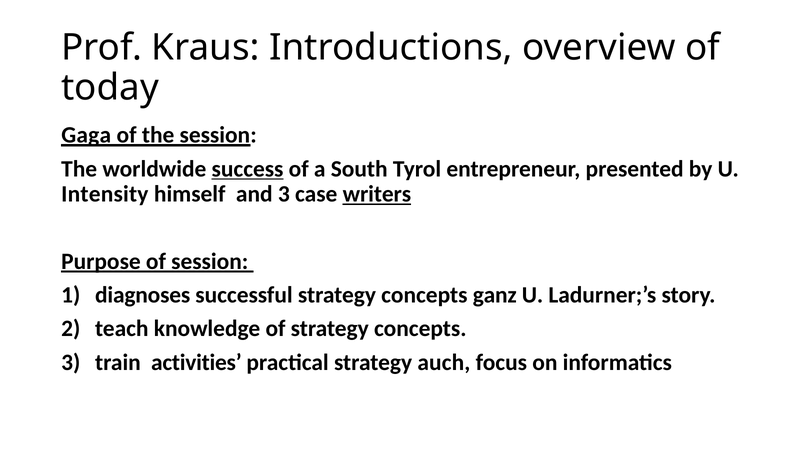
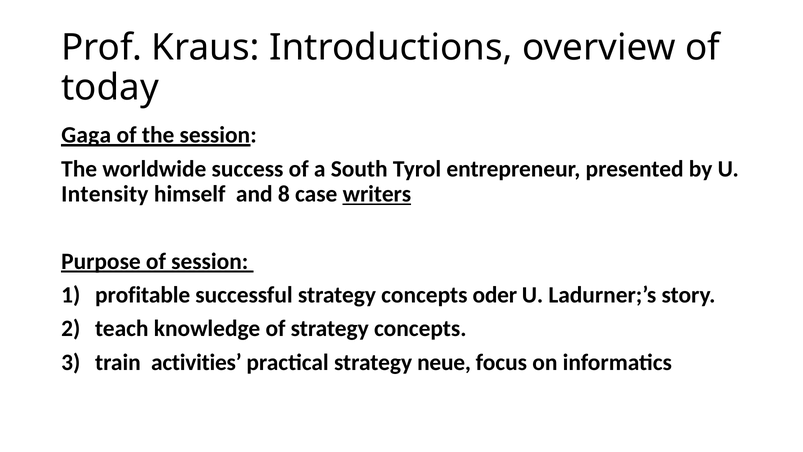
success underline: present -> none (248, 169)
and 3: 3 -> 8 (284, 194)
diagnoses: diagnoses -> profitable (143, 295)
ganz: ganz -> oder (495, 295)
auch: auch -> neue (444, 362)
